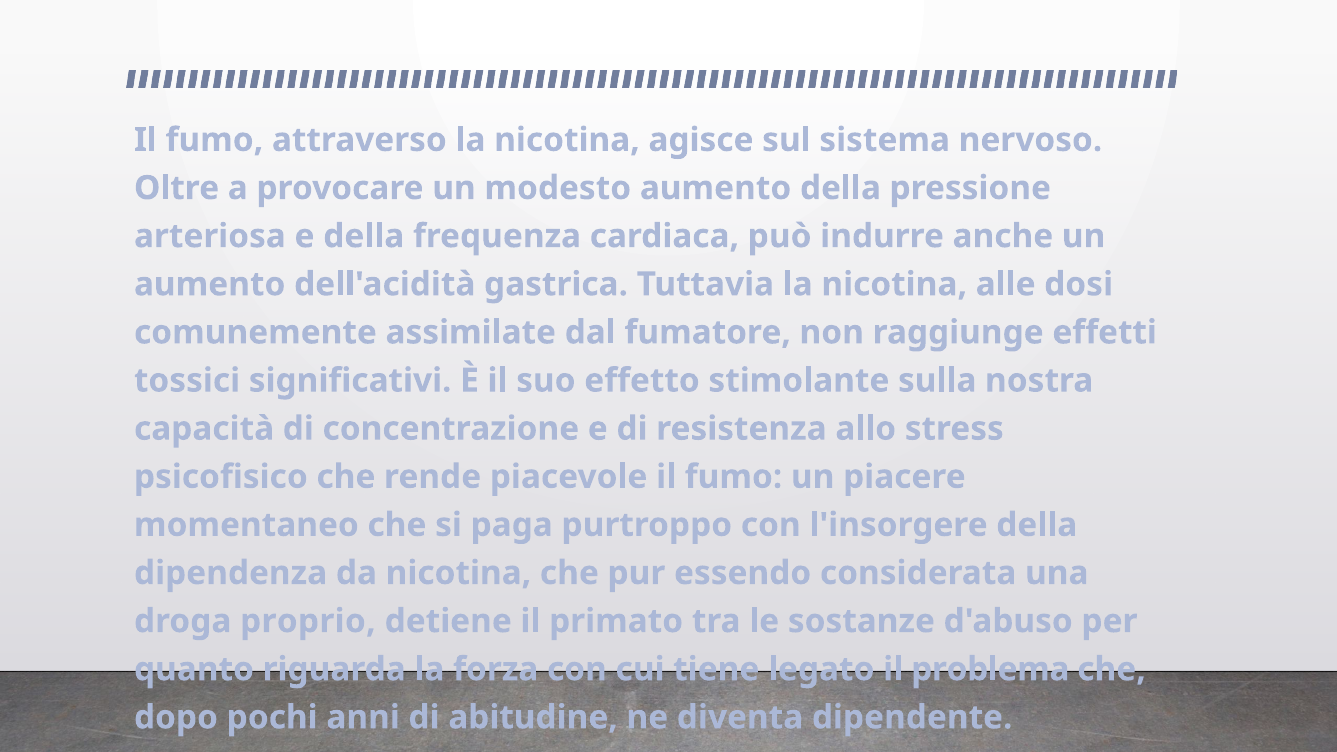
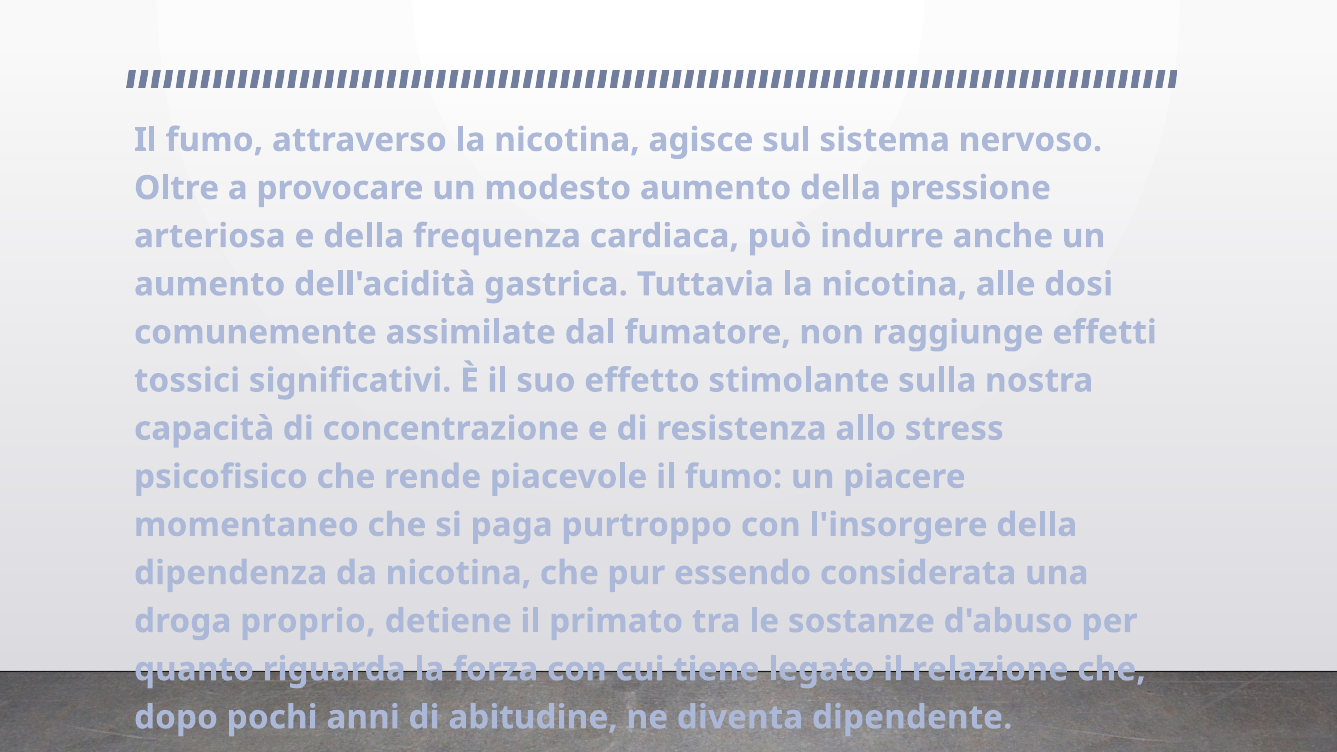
problema: problema -> relazione (990, 669)
